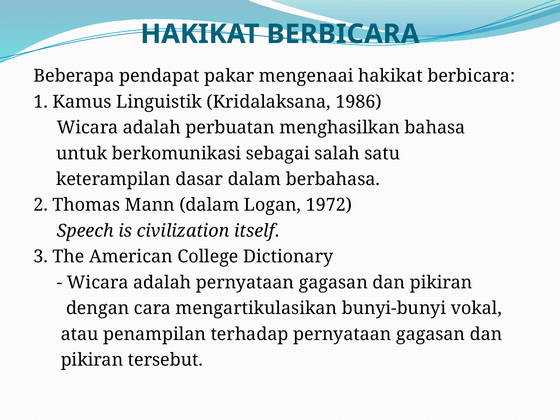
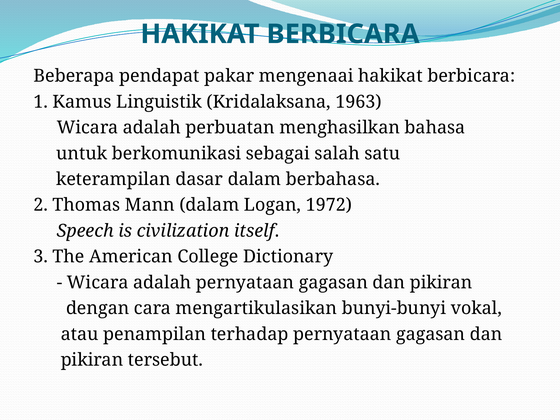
1986: 1986 -> 1963 (359, 102)
